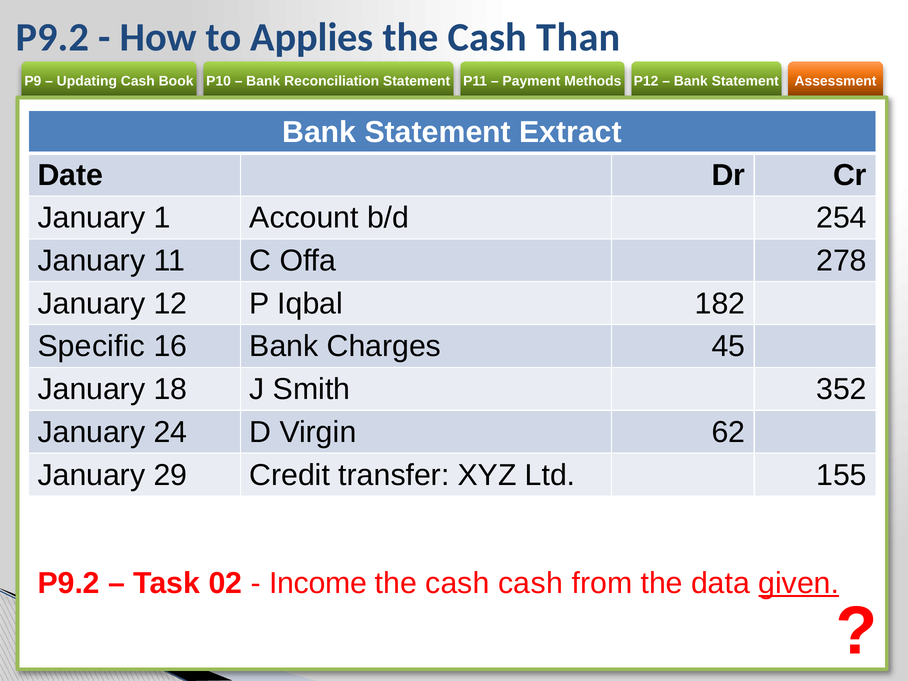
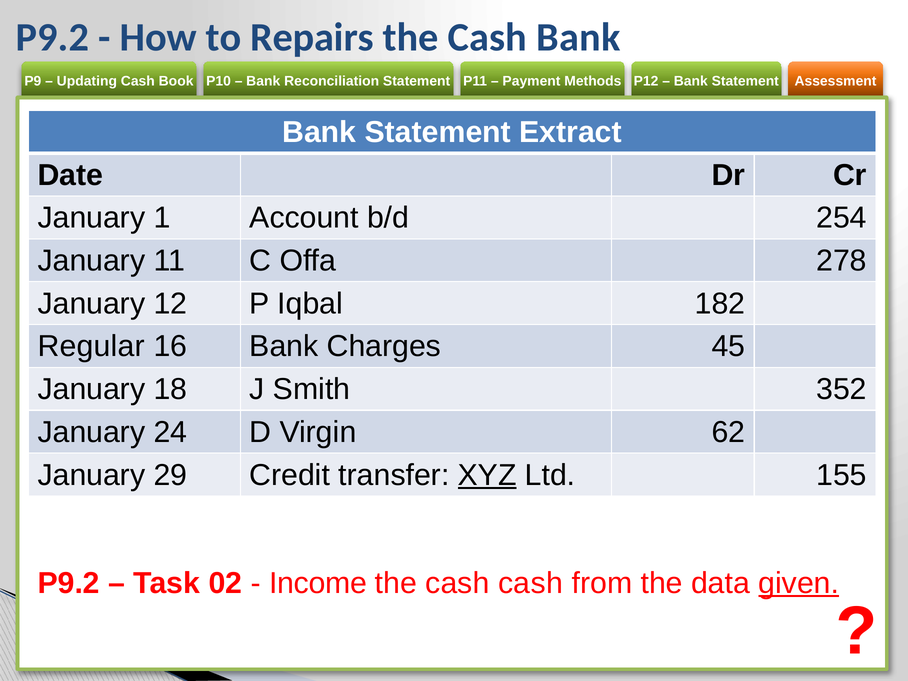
Applies: Applies -> Repairs (312, 37)
Cash Than: Than -> Bank (578, 37)
Specific: Specific -> Regular (91, 346)
XYZ underline: none -> present (487, 475)
